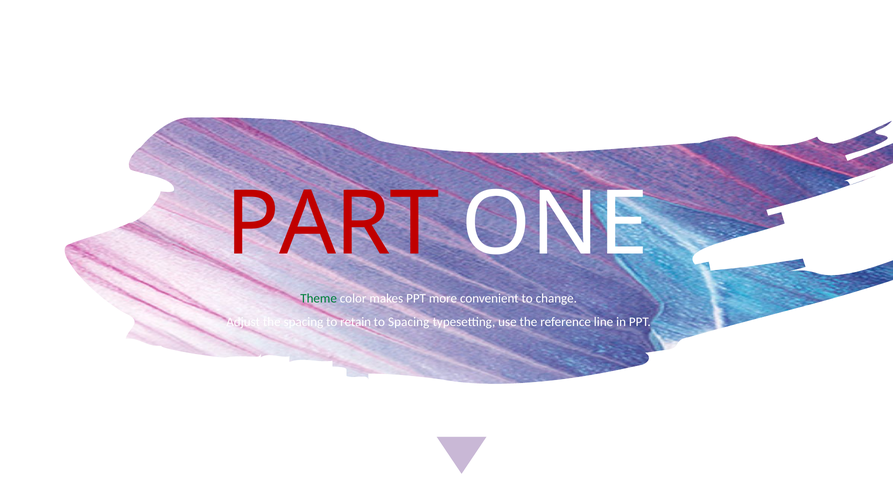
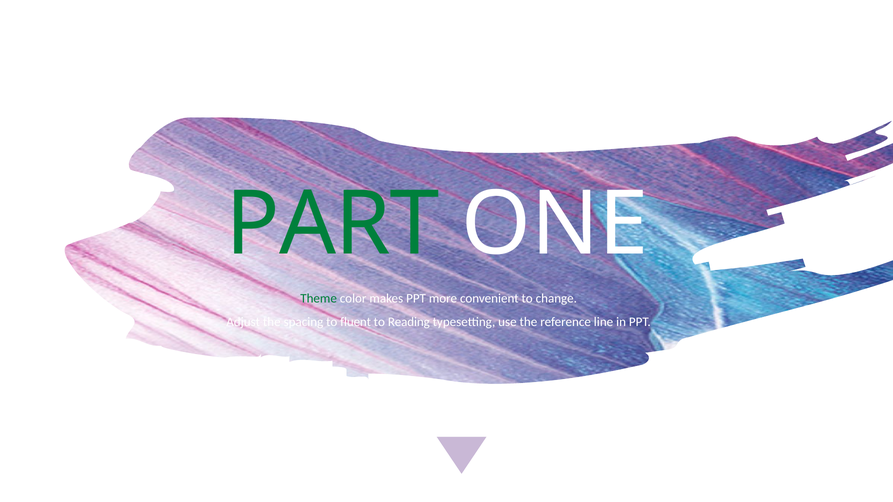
PART colour: red -> green (333, 224)
retain: retain -> fluent (356, 322)
to Spacing: Spacing -> Reading (409, 322)
